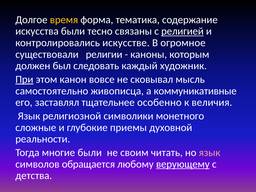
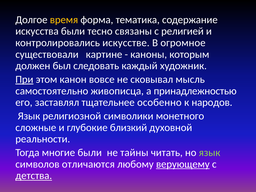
религией underline: present -> none (182, 31)
религии: религии -> картине (104, 54)
коммуникативные: коммуникативные -> принадлежностью (195, 91)
величия: величия -> народов (212, 102)
приемы: приемы -> близкий (129, 128)
своим: своим -> тайны (134, 153)
язык colour: pink -> light green (210, 153)
обращается: обращается -> отличаются (88, 164)
детства underline: none -> present (34, 176)
